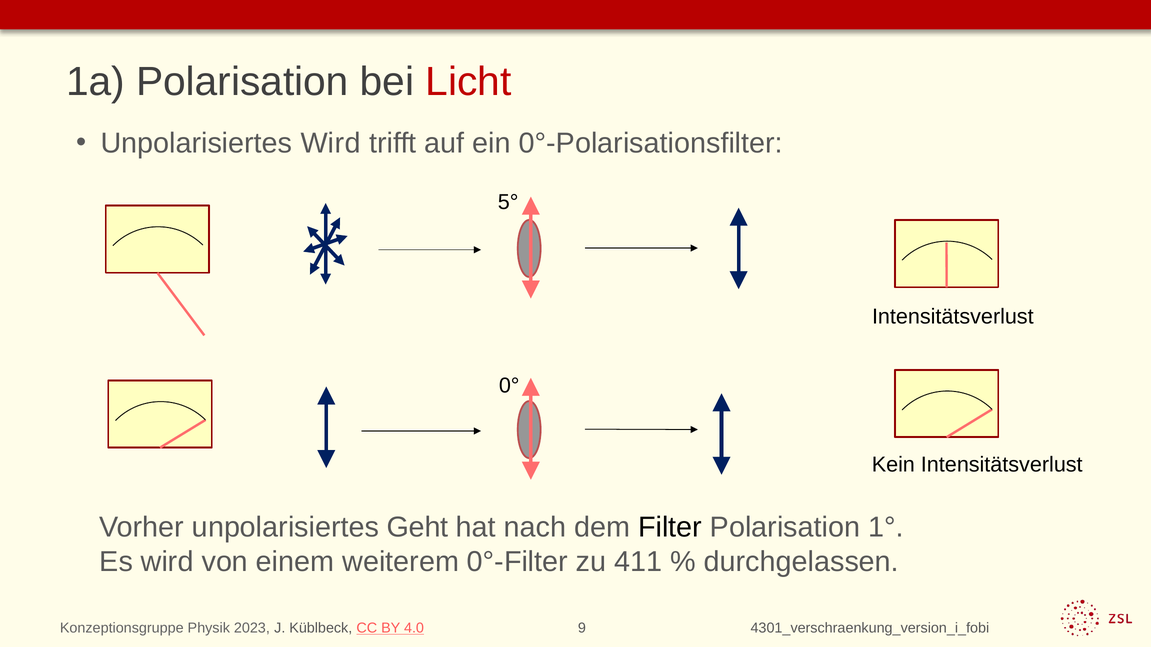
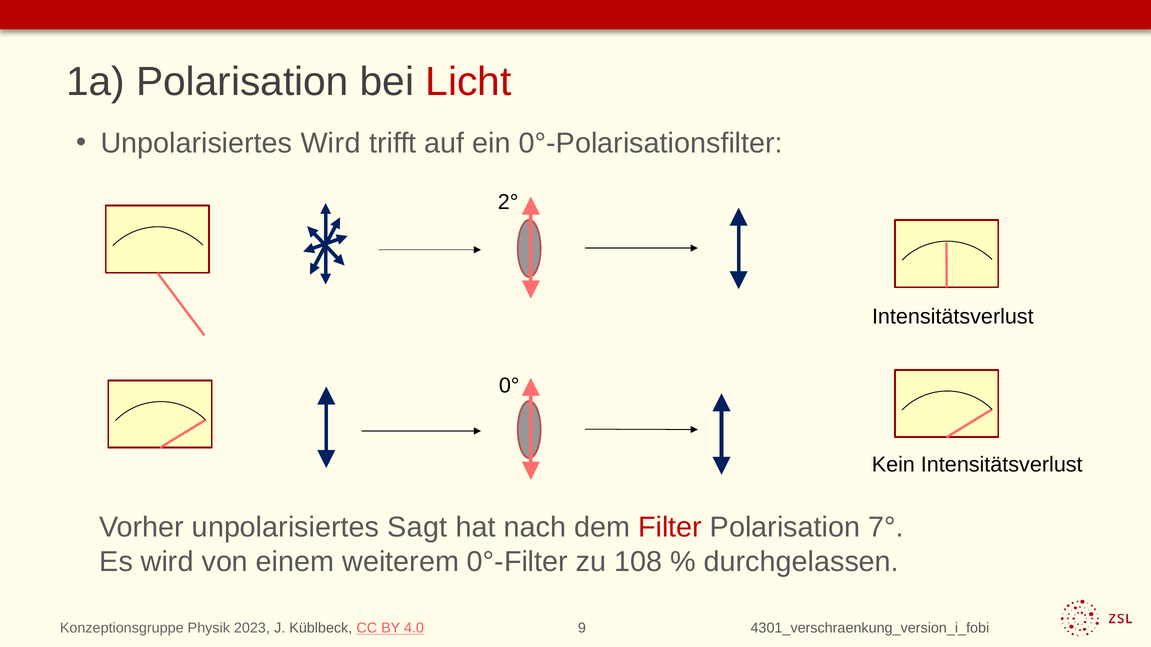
5°: 5° -> 2° (508, 202)
Geht: Geht -> Sagt (417, 528)
Filter colour: black -> red (670, 528)
1°: 1° -> 7° (886, 528)
411: 411 -> 108 (638, 562)
